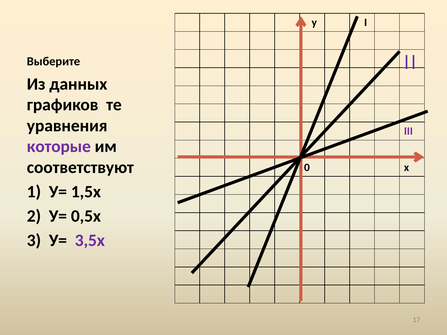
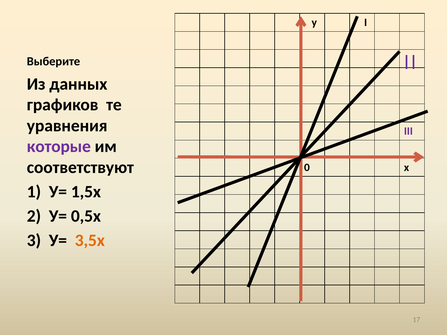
3,5х colour: purple -> orange (90, 241)
